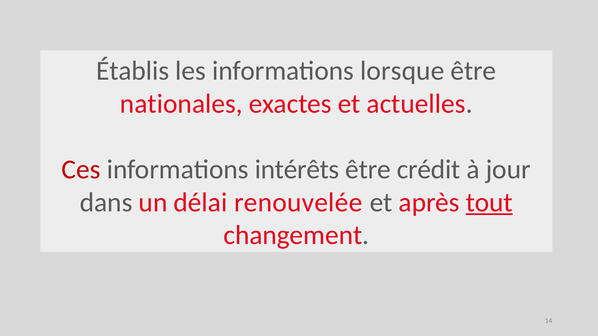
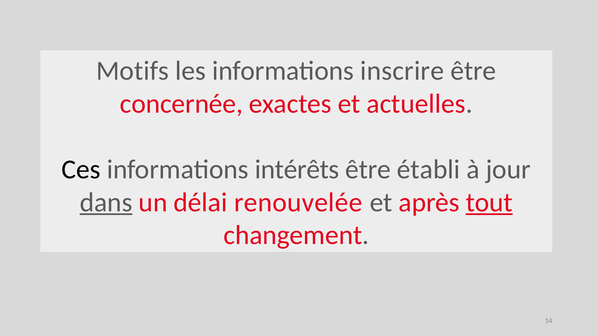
Établis: Établis -> Motifs (133, 71)
lorsque: lorsque -> inscrire (402, 71)
nationales: nationales -> concernée (181, 104)
Ces colour: red -> black (81, 170)
crédit: crédit -> établi (429, 170)
dans underline: none -> present (106, 203)
